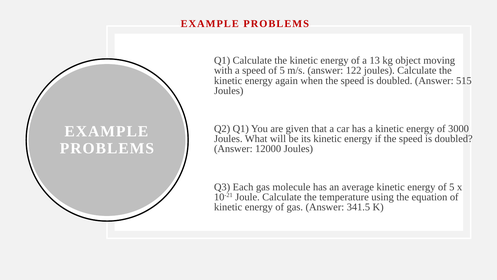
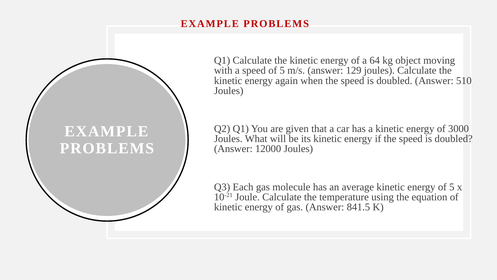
13: 13 -> 64 (375, 60)
122: 122 -> 129 (354, 70)
515: 515 -> 510 (464, 80)
341.5: 341.5 -> 841.5 (358, 207)
